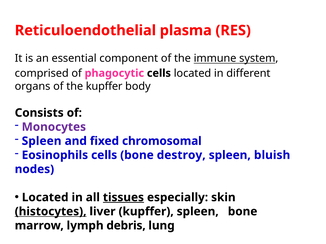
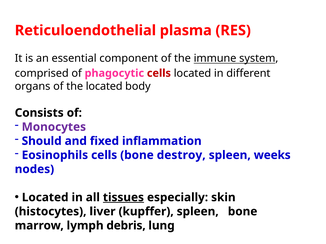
cells colour: black -> red (159, 73)
the kupffer: kupffer -> located (104, 86)
Spleen: Spleen -> Should (42, 141)
chromosomal: chromosomal -> inflammation (162, 141)
bluish: bluish -> weeks (272, 155)
histocytes underline: present -> none (51, 212)
